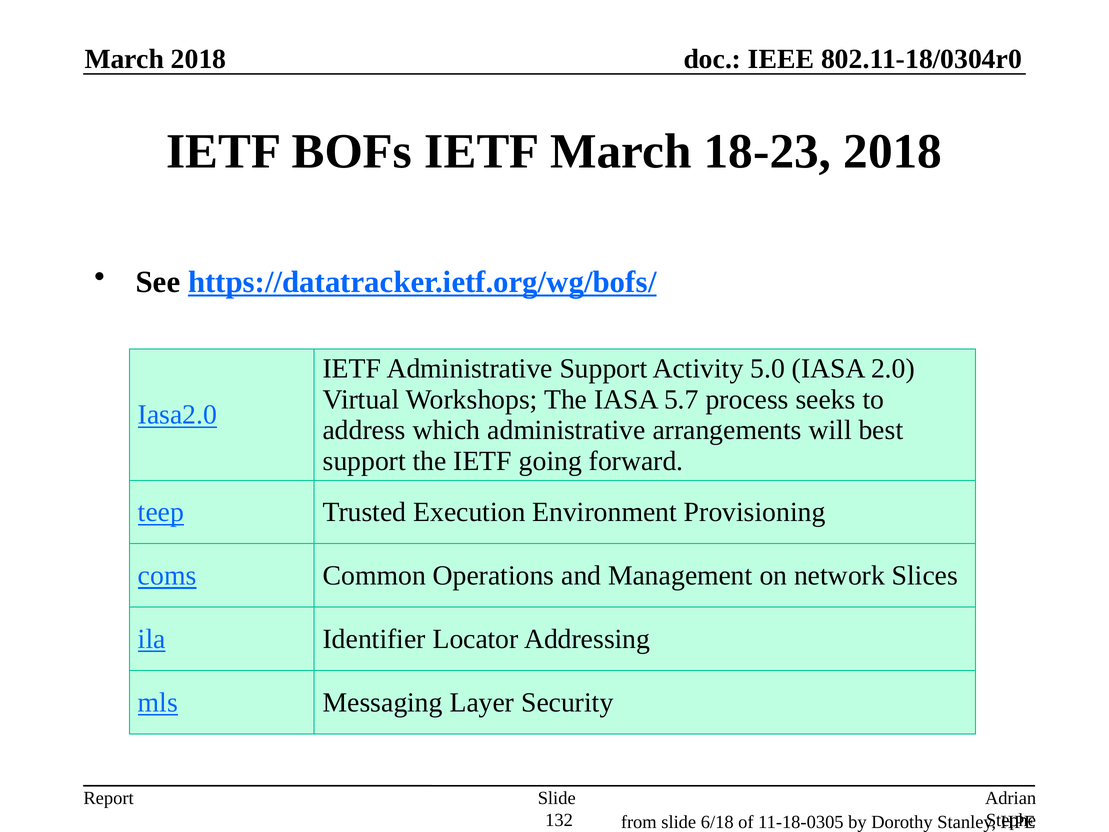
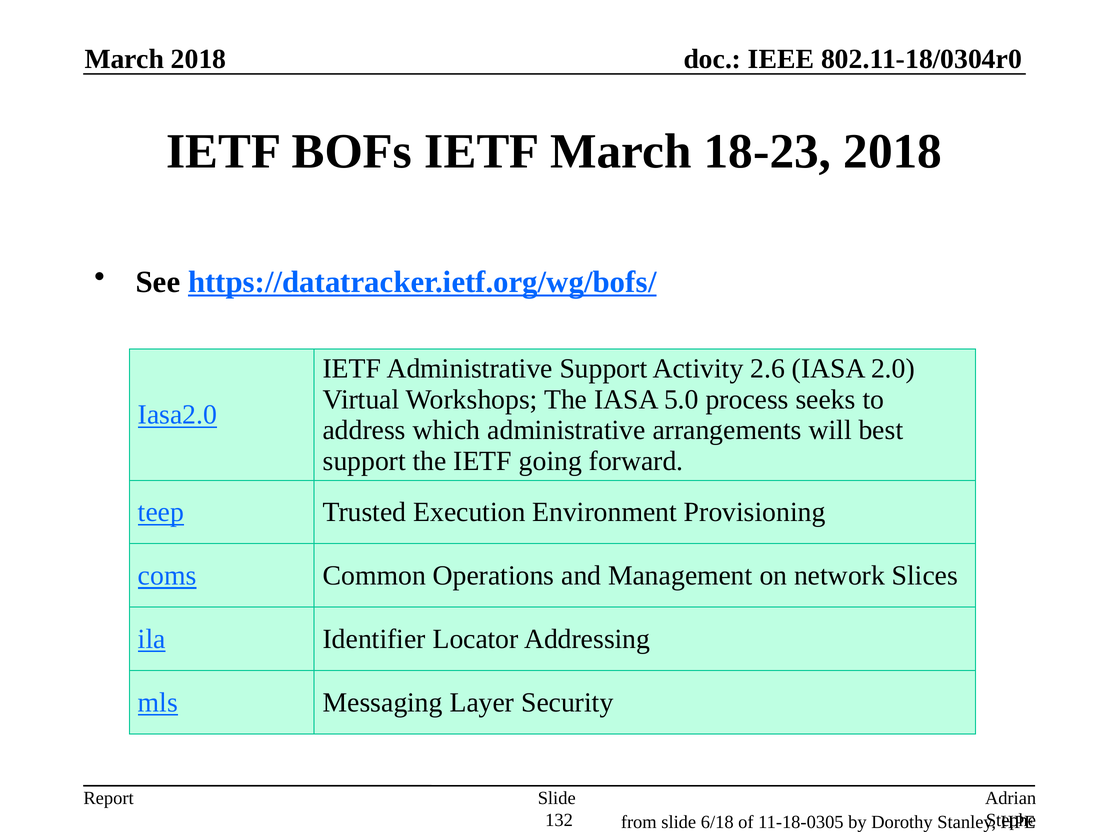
5.0: 5.0 -> 2.6 (768, 369)
5.7: 5.7 -> 5.0 (681, 399)
